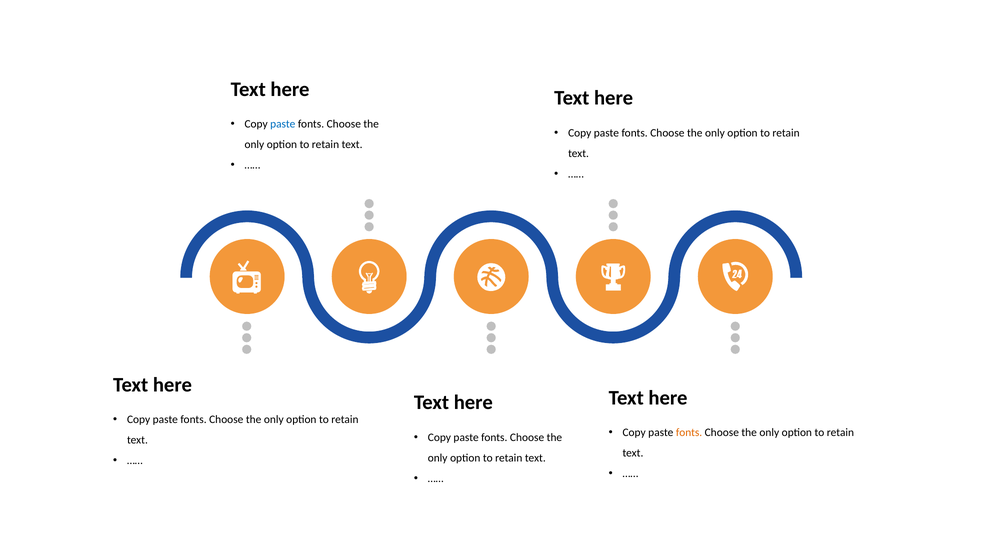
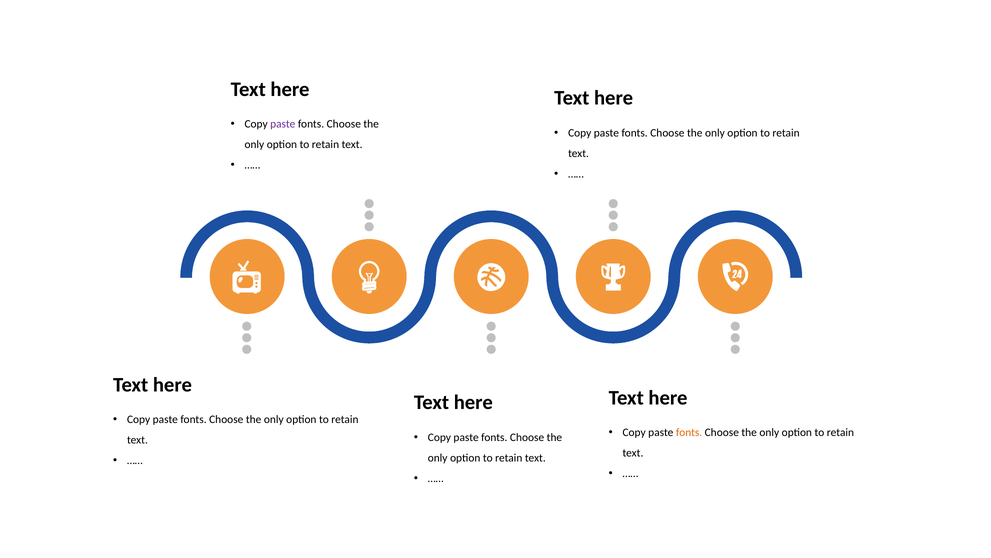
paste colour: blue -> purple (283, 124)
